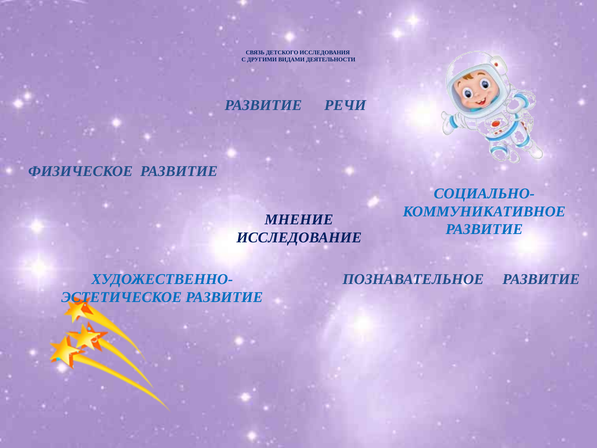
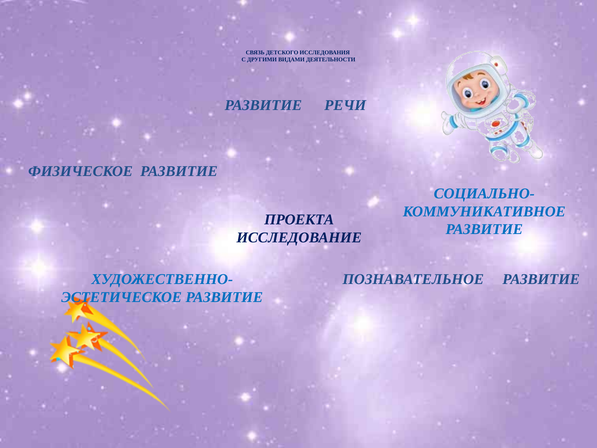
МНЕНИЕ: МНЕНИЕ -> ПРОЕКТА (299, 220)
